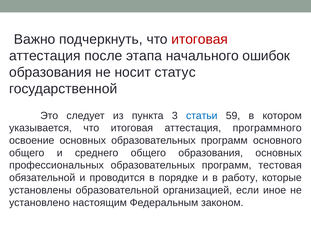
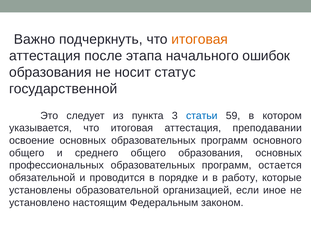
итоговая colour: red -> orange (200, 39)
программного: программного -> преподавании (267, 128)
тестовая: тестовая -> остается (280, 165)
